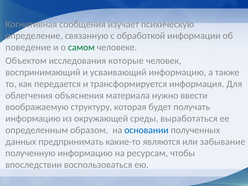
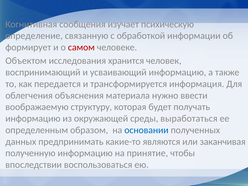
поведение: поведение -> формирует (28, 47)
самом colour: green -> red (81, 47)
которые: которые -> хранится (126, 61)
забывание: забывание -> заканчивая (223, 142)
ресурсам: ресурсам -> принятие (147, 153)
